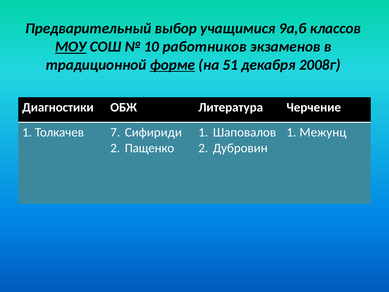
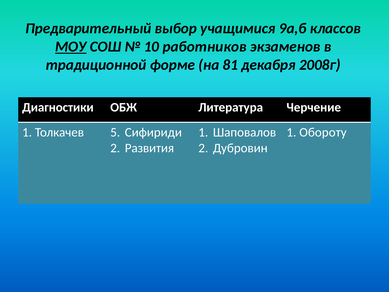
форме underline: present -> none (172, 65)
51: 51 -> 81 (230, 65)
7: 7 -> 5 (115, 132)
Межунц: Межунц -> Обороту (323, 132)
Пащенко: Пащенко -> Развития (149, 148)
